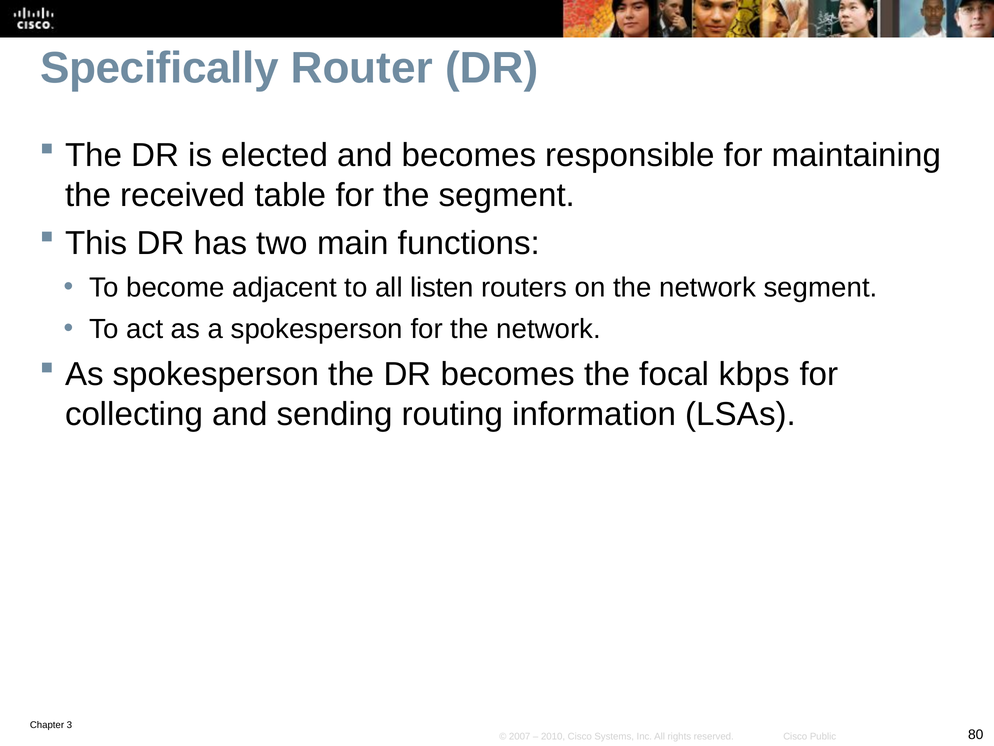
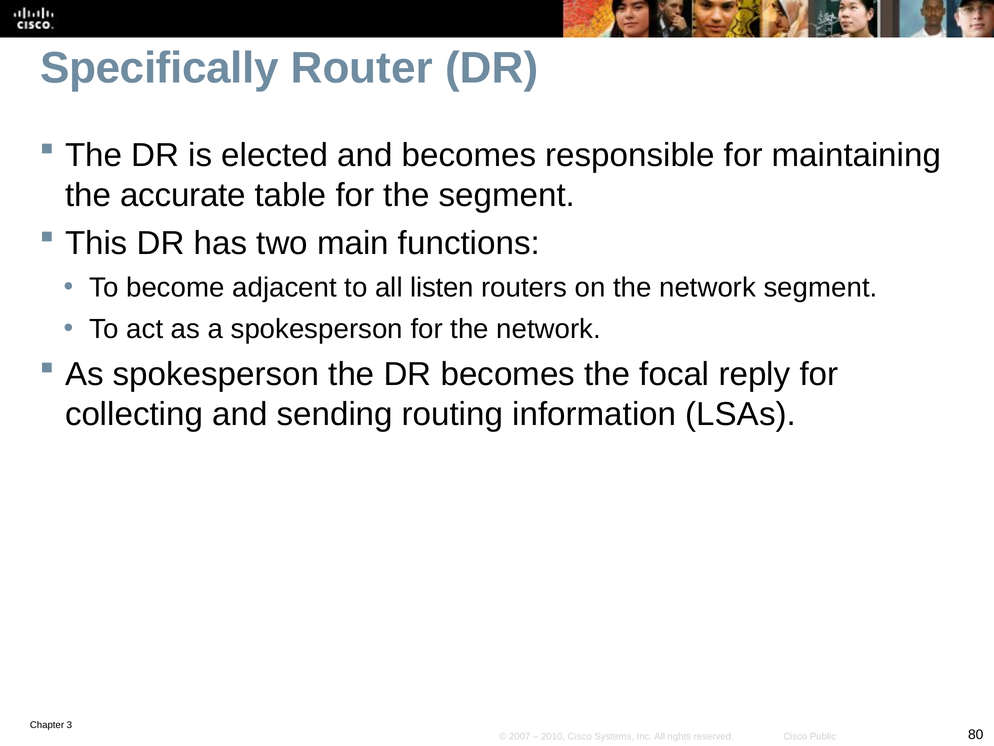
received: received -> accurate (183, 195)
kbps: kbps -> reply (754, 374)
